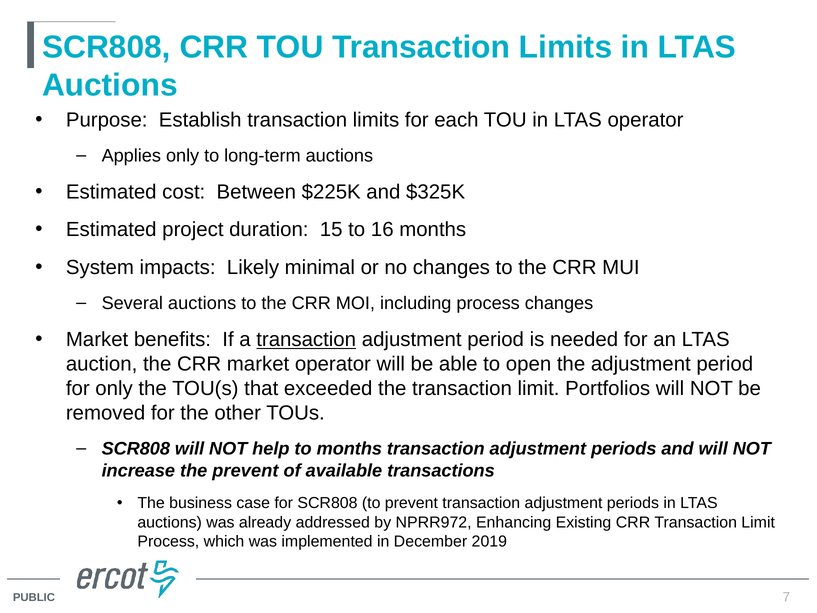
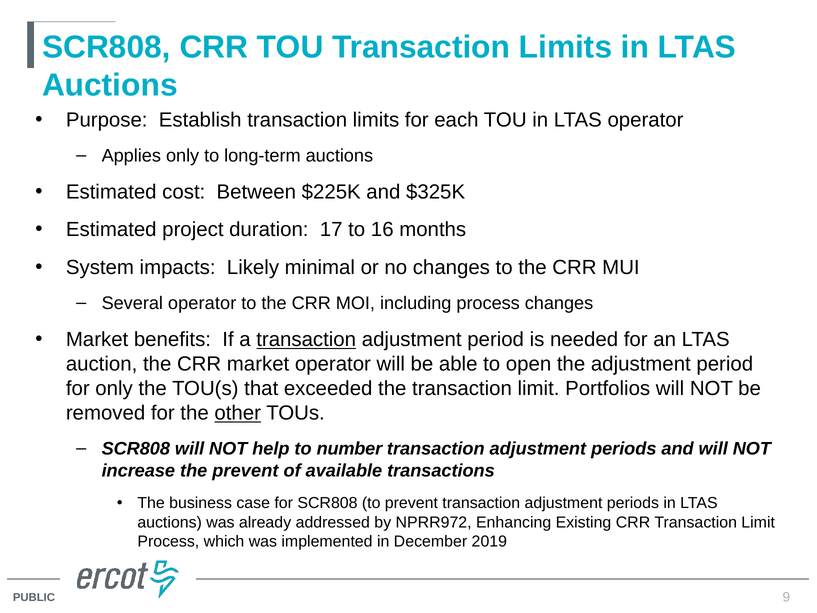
15: 15 -> 17 (331, 230)
Several auctions: auctions -> operator (202, 303)
other underline: none -> present (238, 413)
to months: months -> number (349, 449)
7: 7 -> 9 (786, 597)
